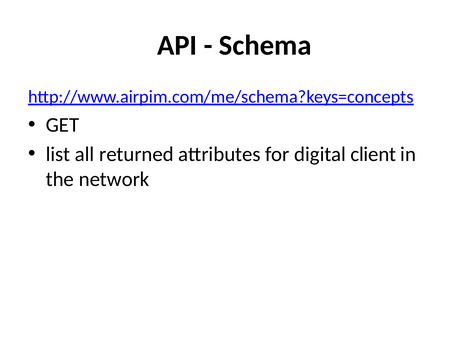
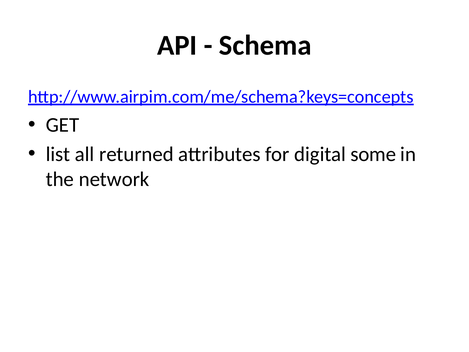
client: client -> some (373, 154)
